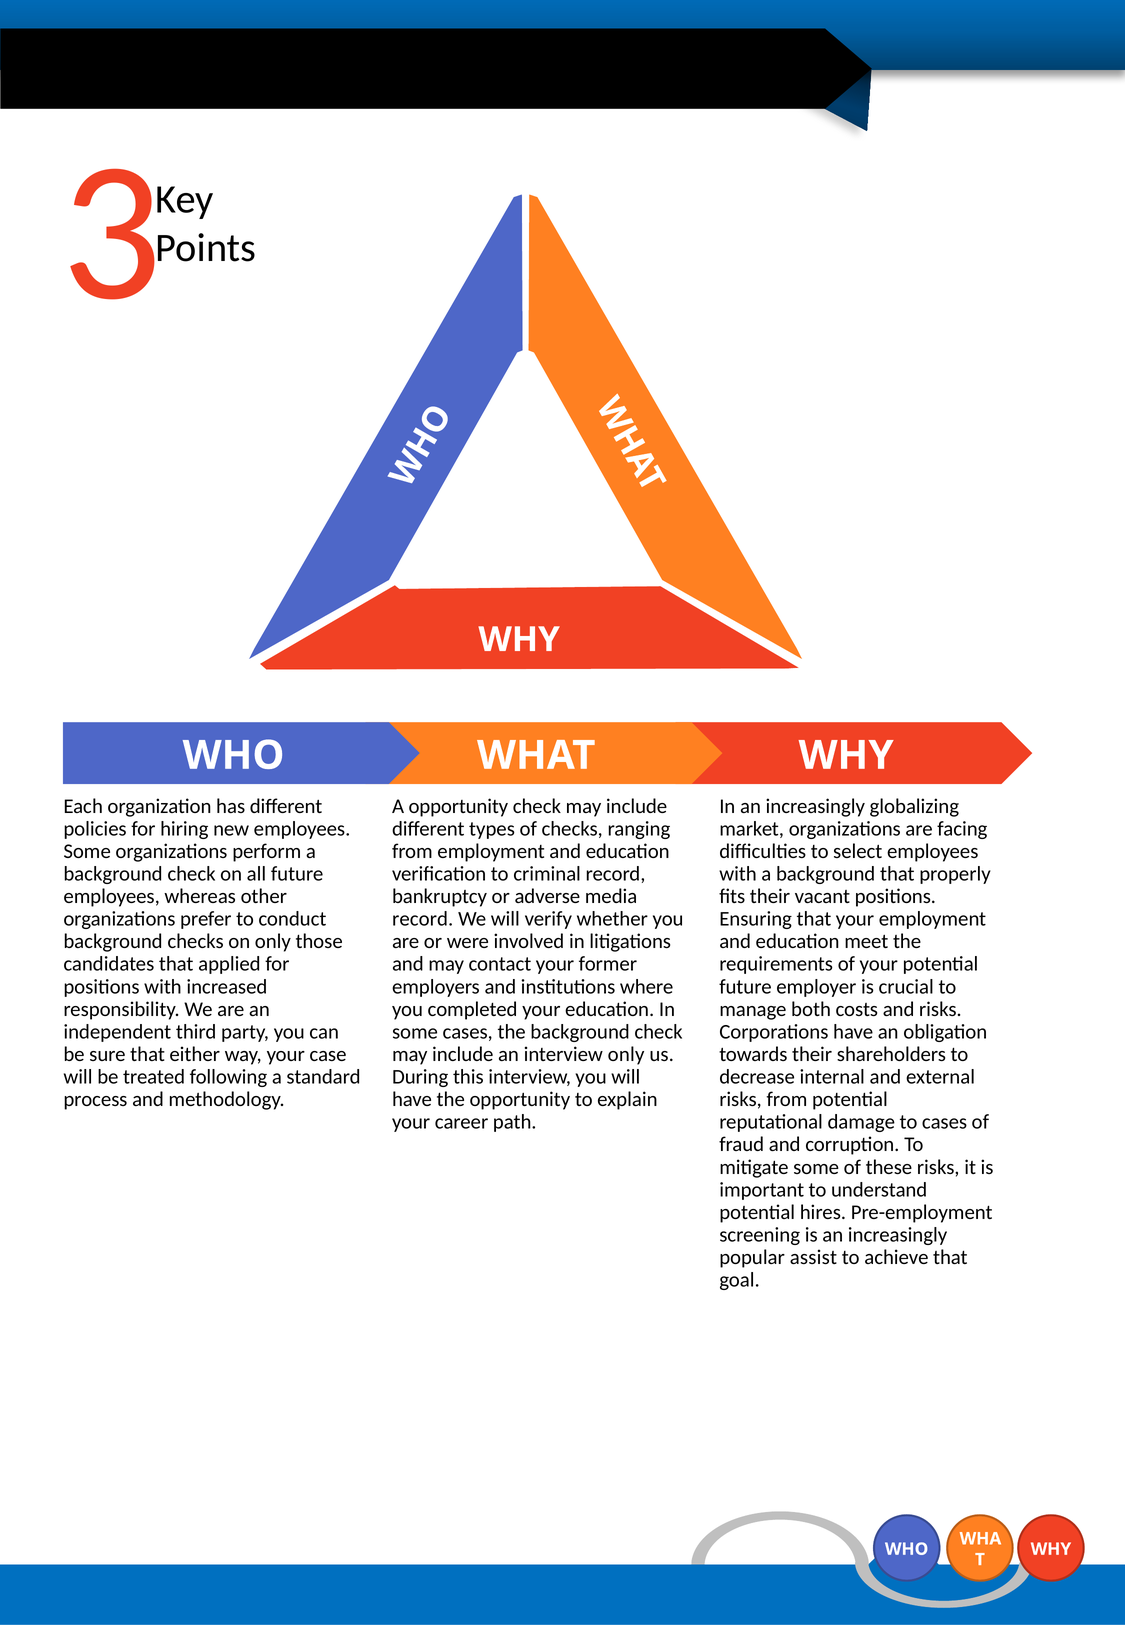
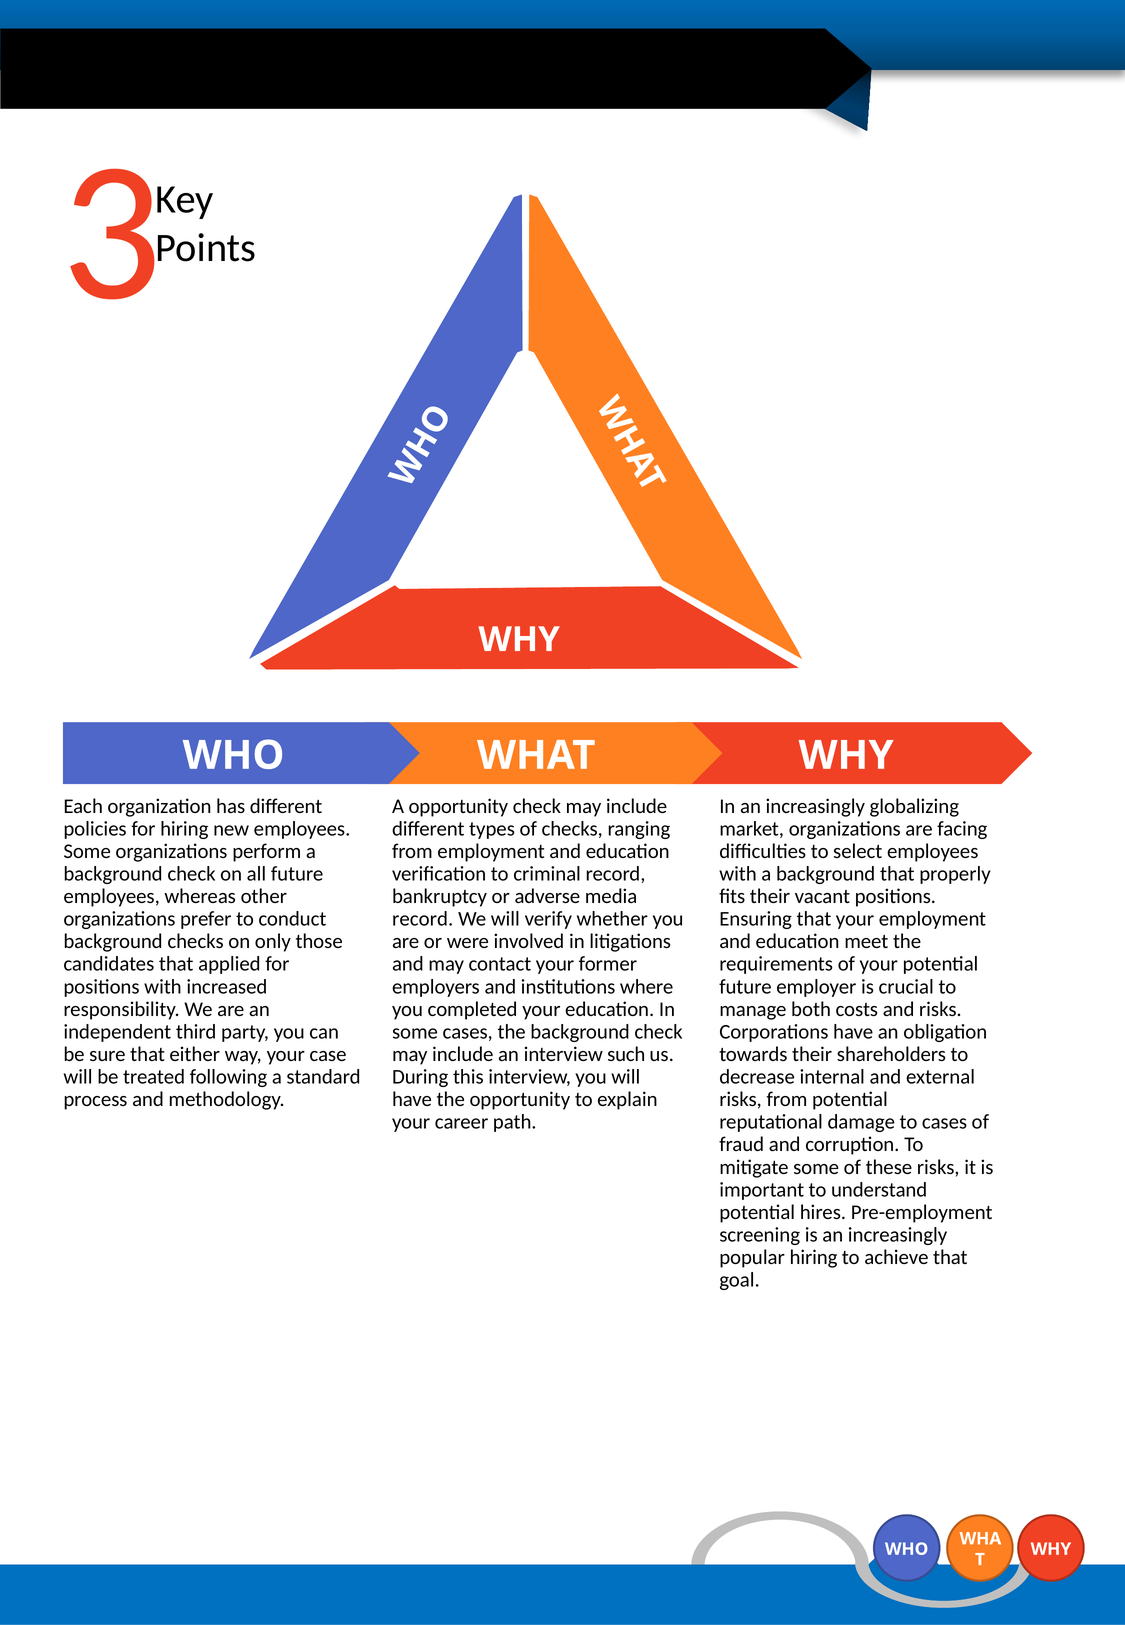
interview only: only -> such (626, 1054)
popular assist: assist -> hiring (814, 1257)
